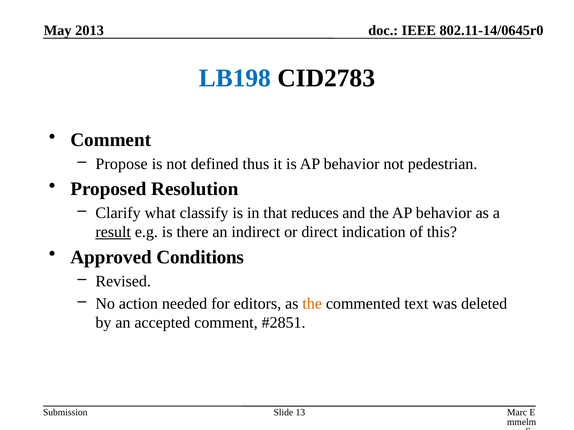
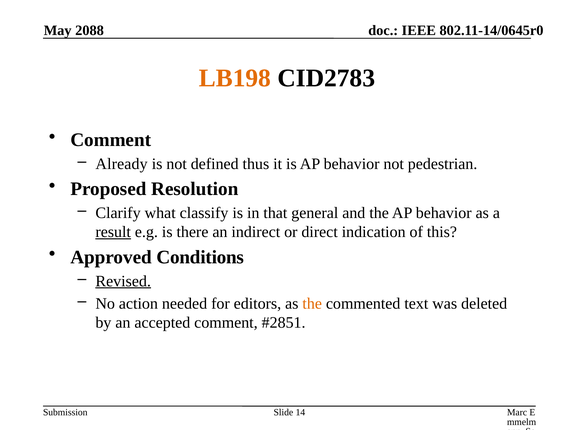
2013: 2013 -> 2088 (90, 31)
LB198 colour: blue -> orange (235, 78)
Propose: Propose -> Already (122, 164)
reduces: reduces -> general (315, 213)
Revised underline: none -> present (123, 281)
13: 13 -> 14 (300, 413)
